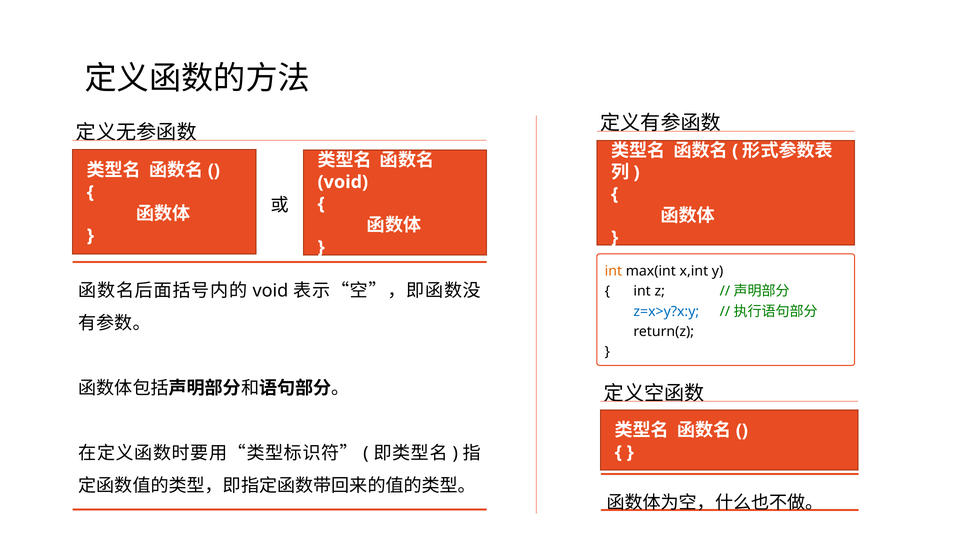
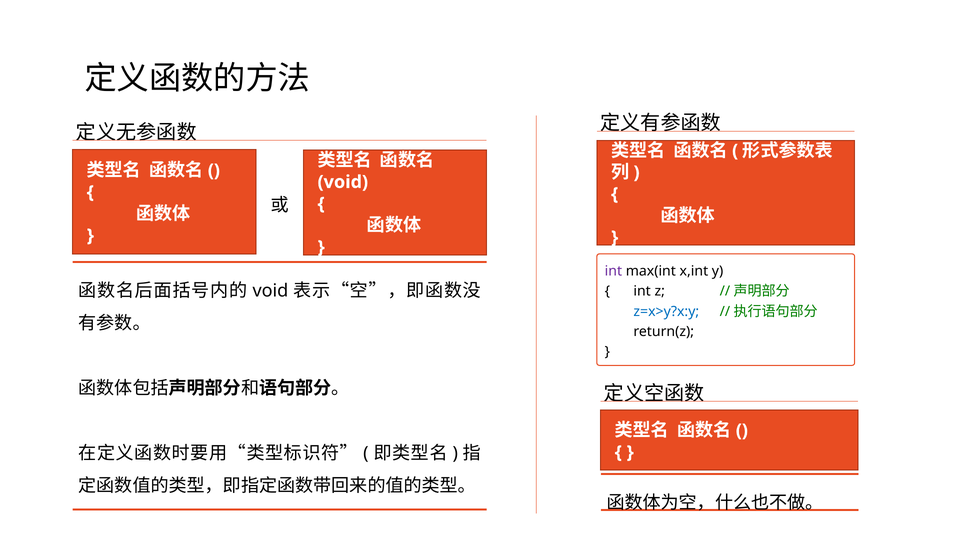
int colour: orange -> purple (613, 271)
